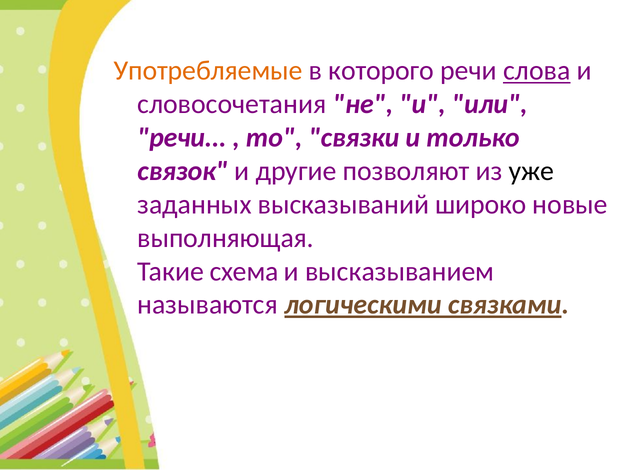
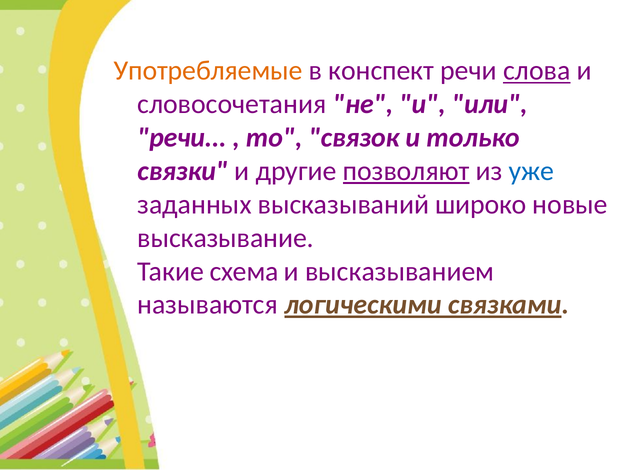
которого: которого -> конспект (381, 71)
связки: связки -> связок (354, 137)
связок: связок -> связки (183, 171)
позволяют underline: none -> present (406, 171)
уже colour: black -> blue (531, 171)
выполняющая: выполняющая -> высказывание (226, 238)
